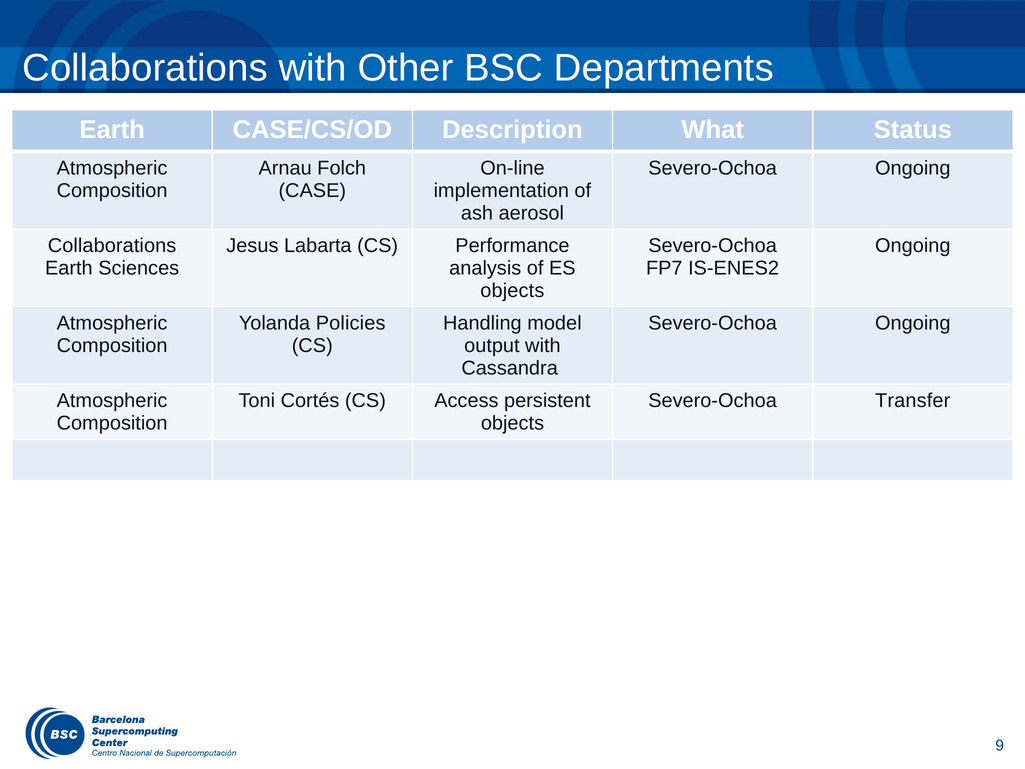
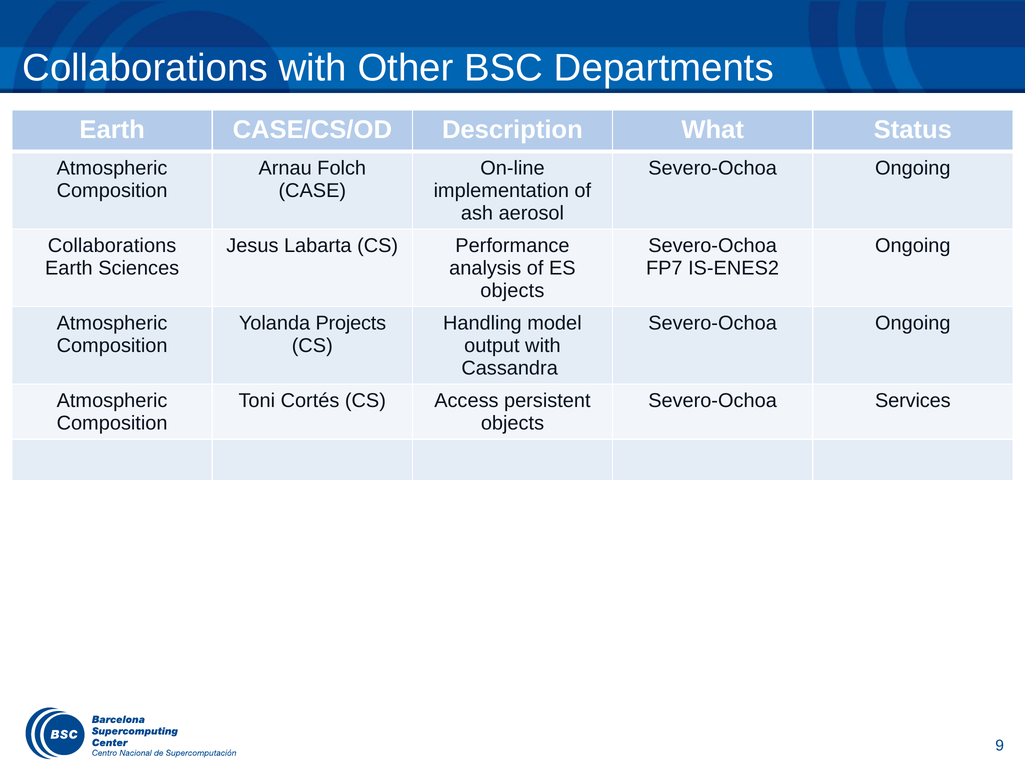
Policies: Policies -> Projects (351, 323)
Transfer: Transfer -> Services (913, 401)
